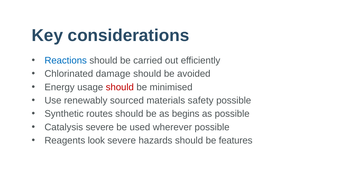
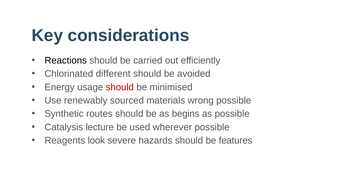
Reactions colour: blue -> black (66, 60)
damage: damage -> different (113, 74)
safety: safety -> wrong (201, 100)
Catalysis severe: severe -> lecture (100, 127)
